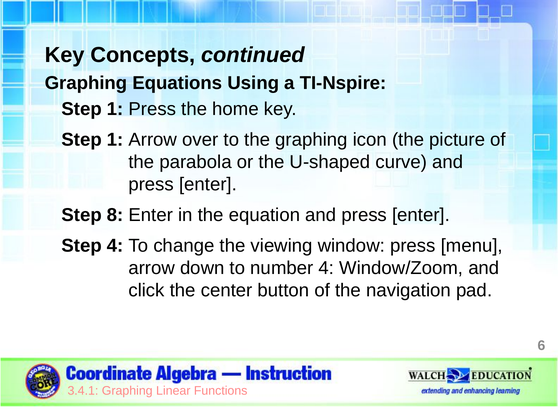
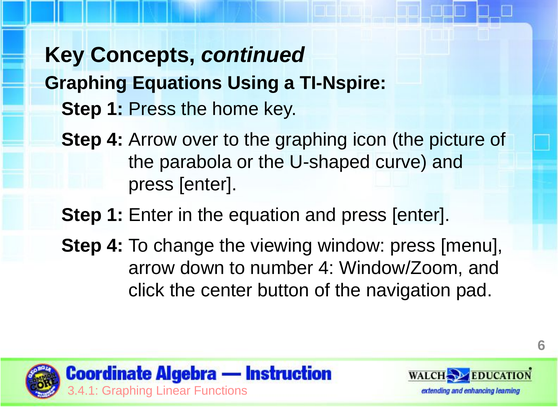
1: 1 -> 4 (115, 139)
8: 8 -> 1 (115, 215)
